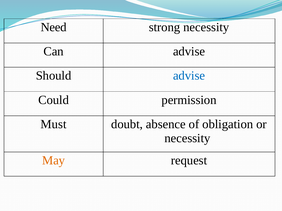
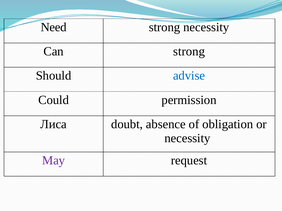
Can advise: advise -> strong (189, 52)
Must: Must -> Лиса (54, 124)
May colour: orange -> purple (54, 161)
